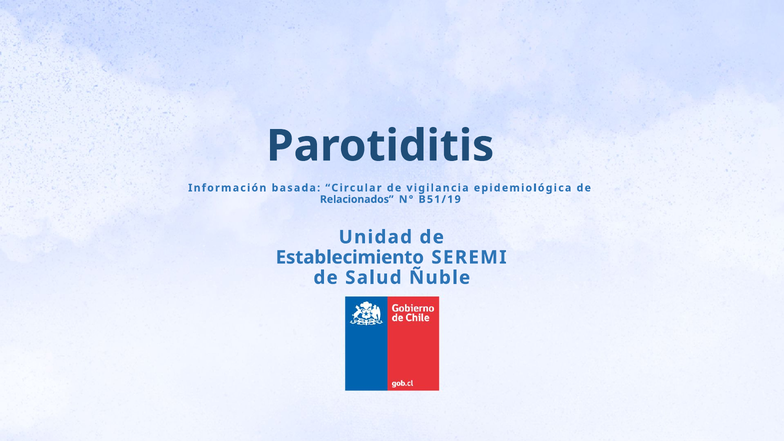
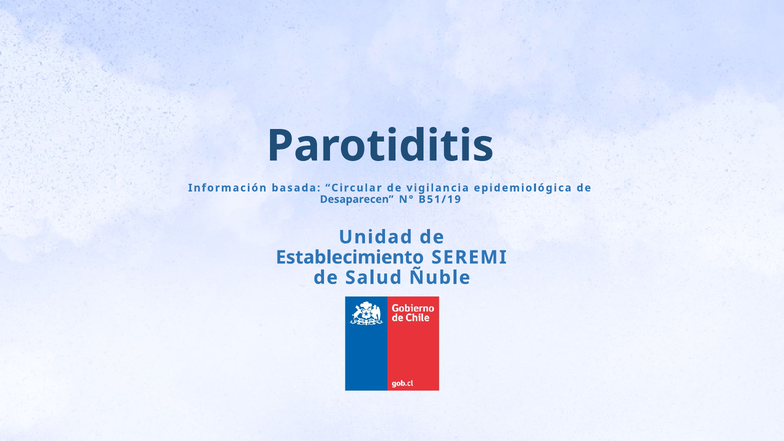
Relacionados: Relacionados -> Desaparecen (357, 199)
